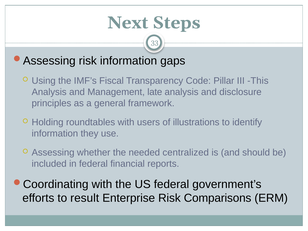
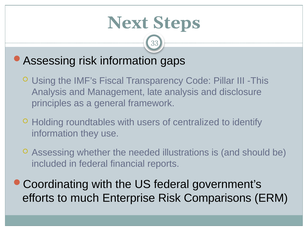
illustrations: illustrations -> centralized (196, 122)
centralized: centralized -> illustrations (186, 153)
result: result -> much (85, 198)
